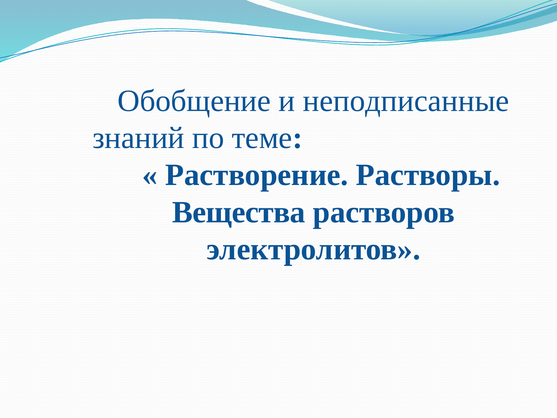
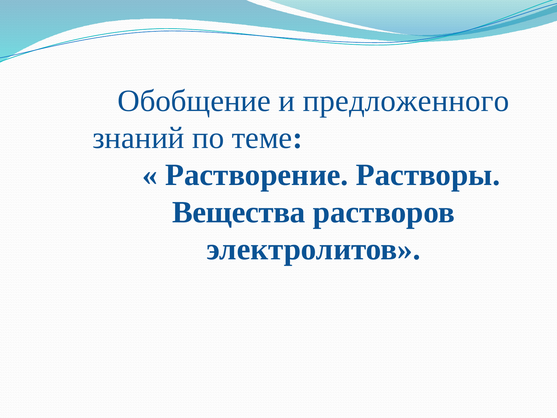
неподписанные: неподписанные -> предложенного (406, 101)
